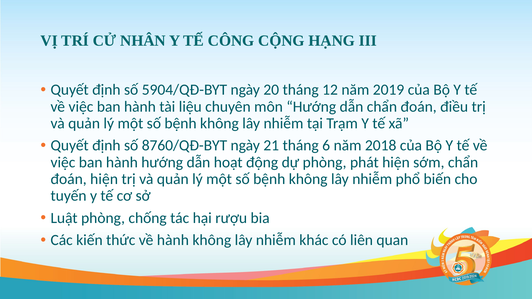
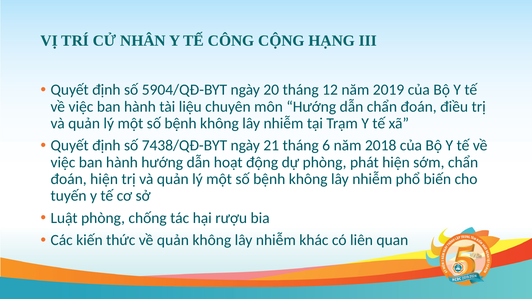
8760/QĐ-BYT: 8760/QĐ-BYT -> 7438/QĐ-BYT (184, 146)
về hành: hành -> quản (173, 240)
